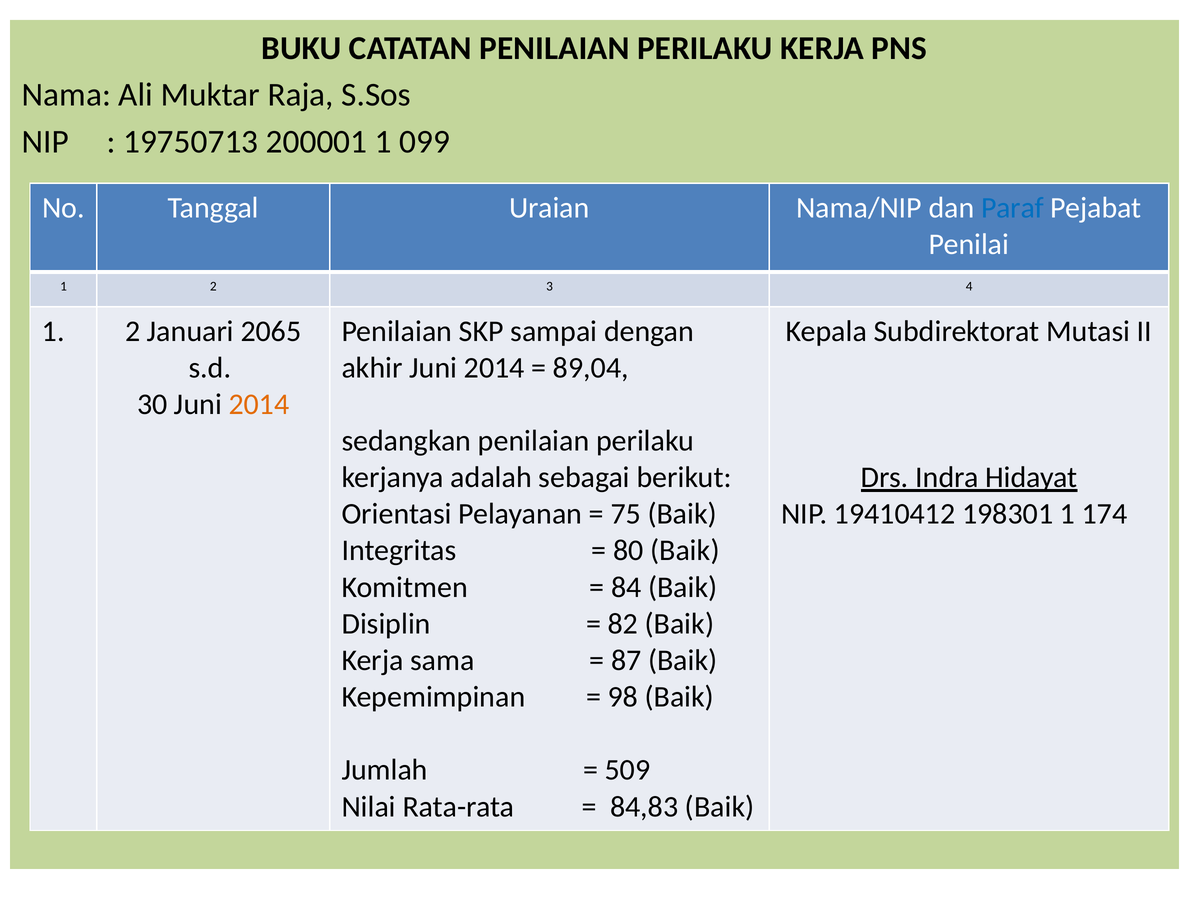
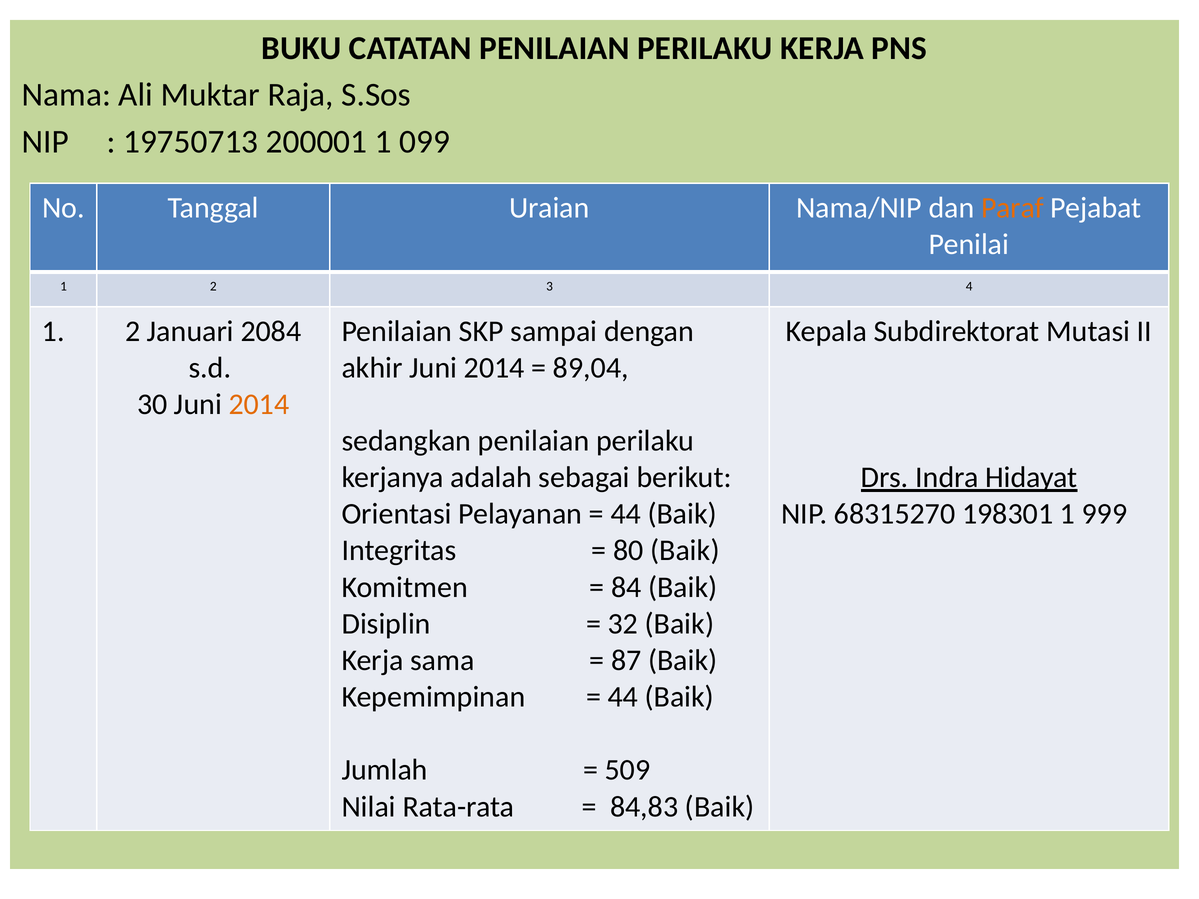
Paraf colour: blue -> orange (1012, 208)
2065: 2065 -> 2084 (271, 331)
75: 75 -> 44 (626, 514)
19410412: 19410412 -> 68315270 (895, 514)
174: 174 -> 999 (1105, 514)
82: 82 -> 32 (623, 624)
98: 98 -> 44 (623, 697)
